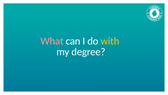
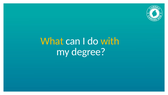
What colour: pink -> yellow (52, 41)
